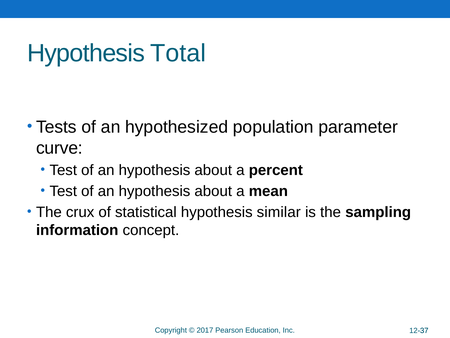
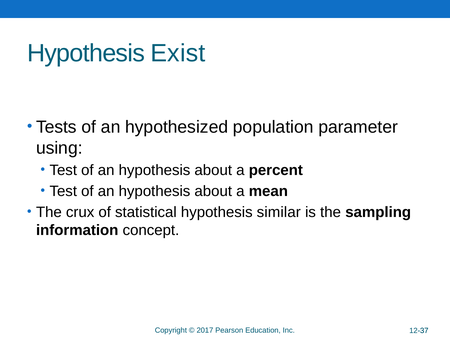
Total: Total -> Exist (178, 53)
curve: curve -> using (59, 148)
